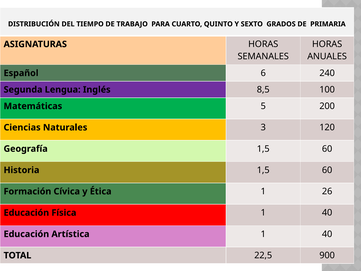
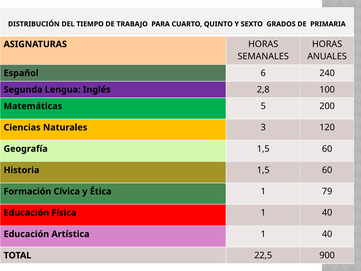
8,5: 8,5 -> 2,8 (263, 90)
26: 26 -> 79 (327, 191)
